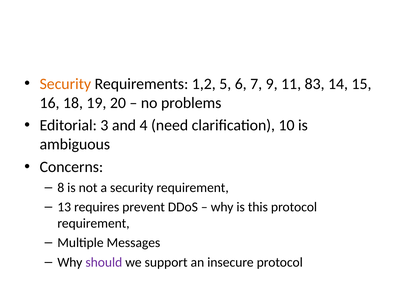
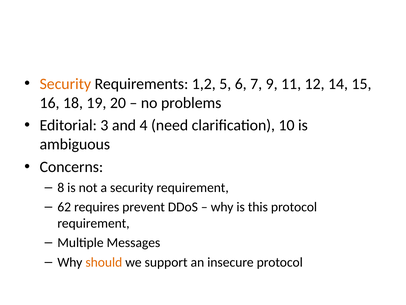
83: 83 -> 12 (315, 84)
13: 13 -> 62 (64, 207)
should colour: purple -> orange (104, 262)
